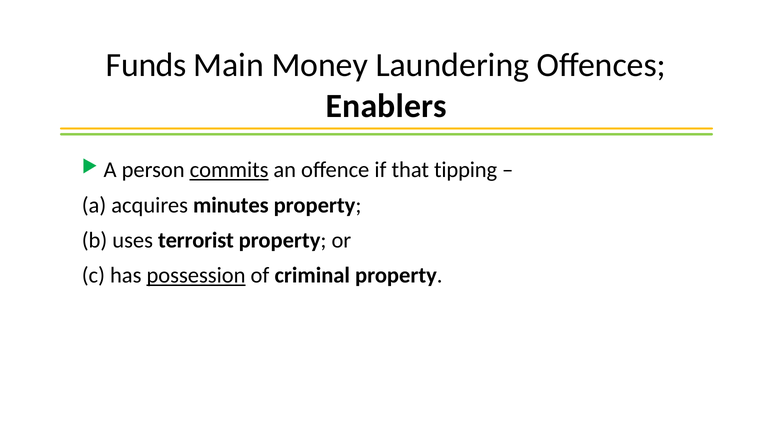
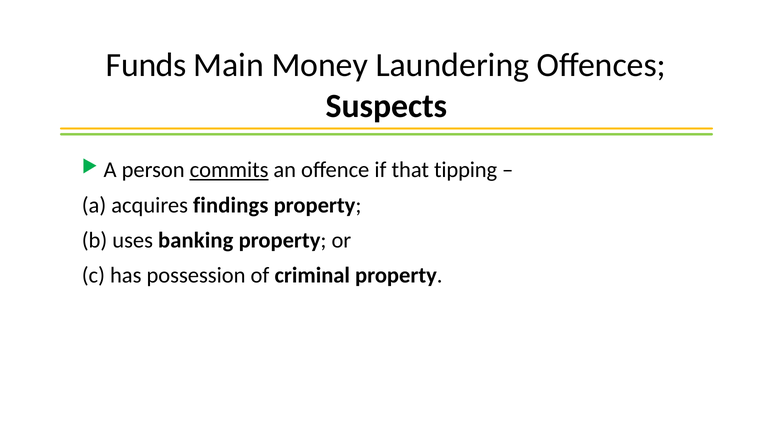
Enablers: Enablers -> Suspects (386, 106)
minutes: minutes -> findings (231, 205)
terrorist: terrorist -> banking (196, 240)
possession underline: present -> none (196, 275)
